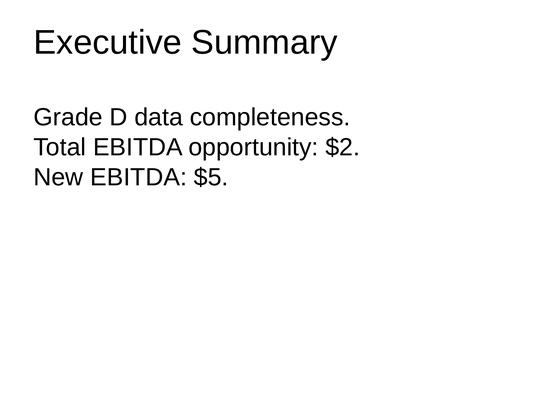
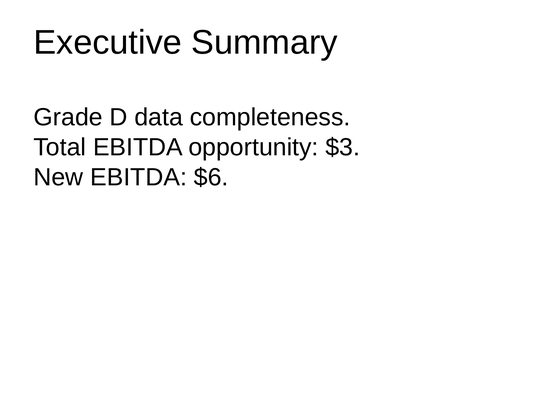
$2: $2 -> $3 (343, 147)
$5: $5 -> $6 (211, 177)
